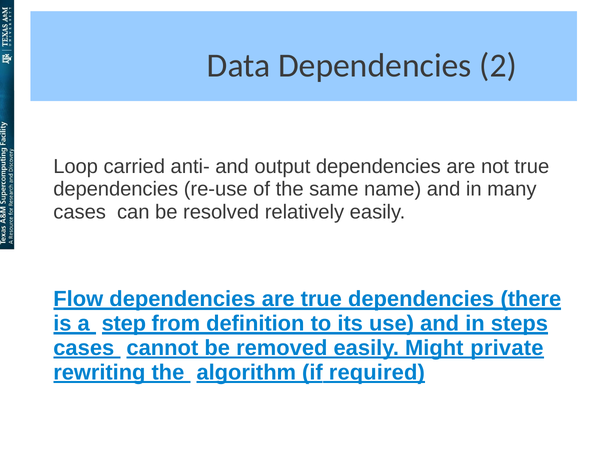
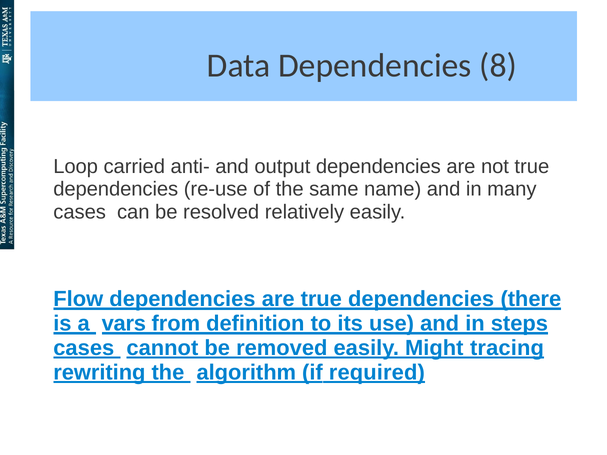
2: 2 -> 8 (498, 65)
step: step -> vars (124, 324)
private: private -> tracing (507, 348)
